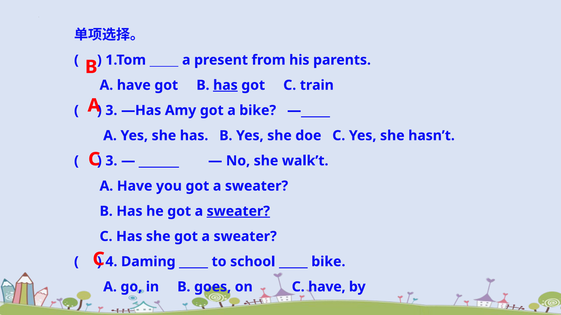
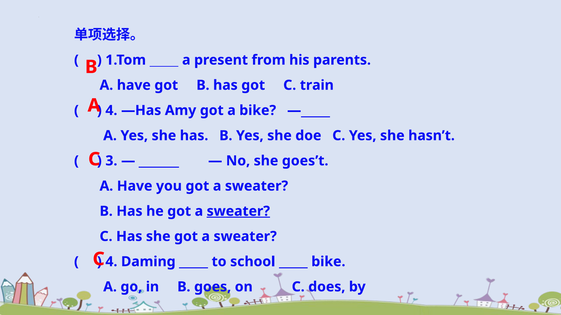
has underline: present -> none (225, 85)
3: 3 -> 4 (111, 111)
walk’t: walk’t -> goes’t (305, 161)
C have: have -> does (327, 287)
